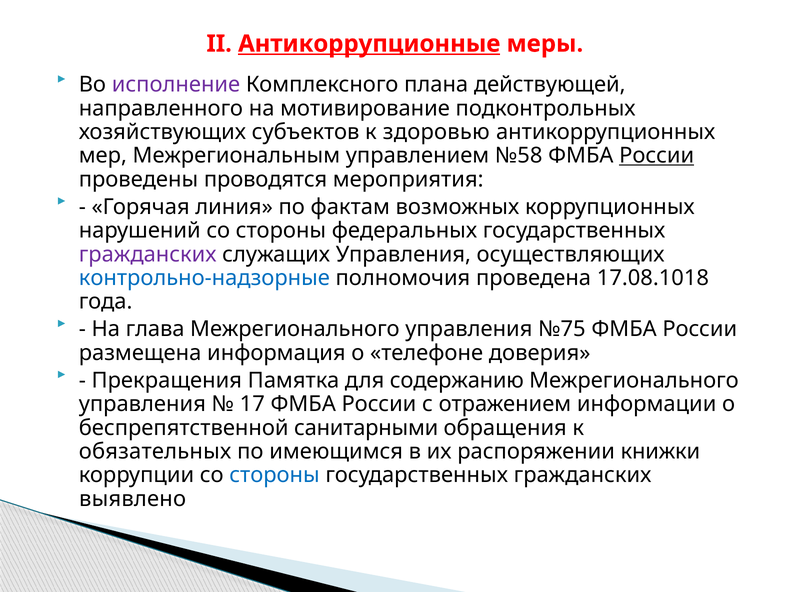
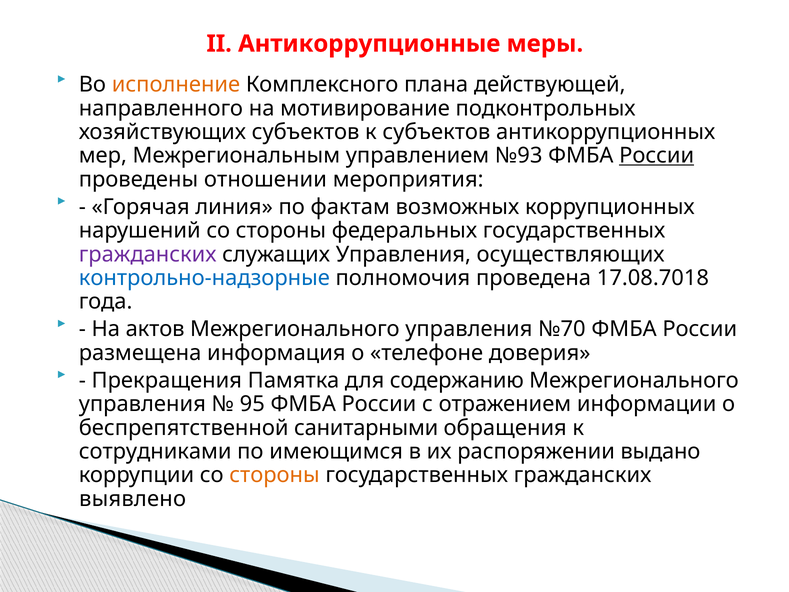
Антикоррупционные underline: present -> none (369, 44)
исполнение colour: purple -> orange (176, 85)
к здоровью: здоровью -> субъектов (436, 132)
№58: №58 -> №93 (519, 156)
проводятся: проводятся -> отношении (265, 179)
17.08.1018: 17.08.1018 -> 17.08.7018 (653, 278)
глава: глава -> актов (155, 329)
№75: №75 -> №70 (562, 329)
17: 17 -> 95 (252, 404)
обязательных: обязательных -> сотрудниками (155, 451)
книжки: книжки -> выдано (660, 451)
стороны colour: blue -> orange (274, 475)
